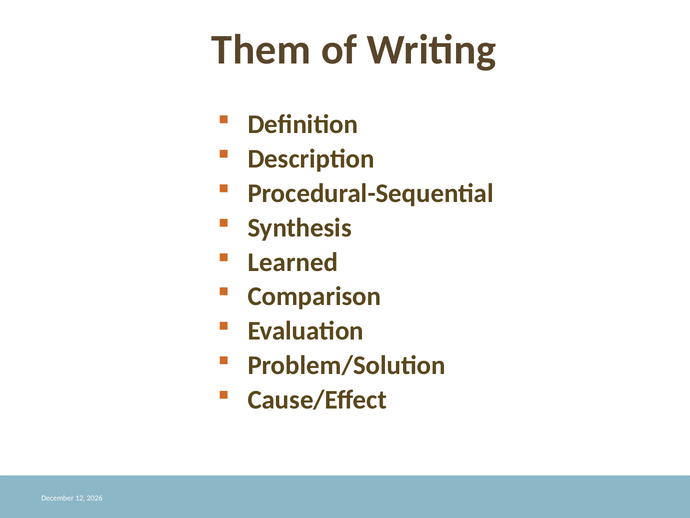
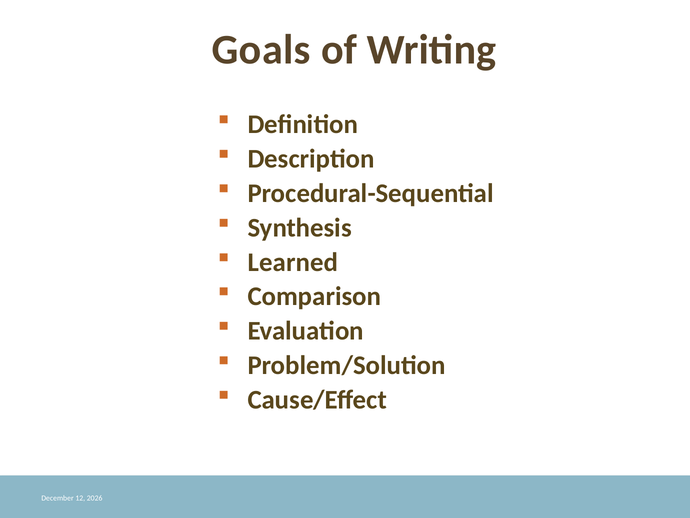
Them: Them -> Goals (261, 50)
